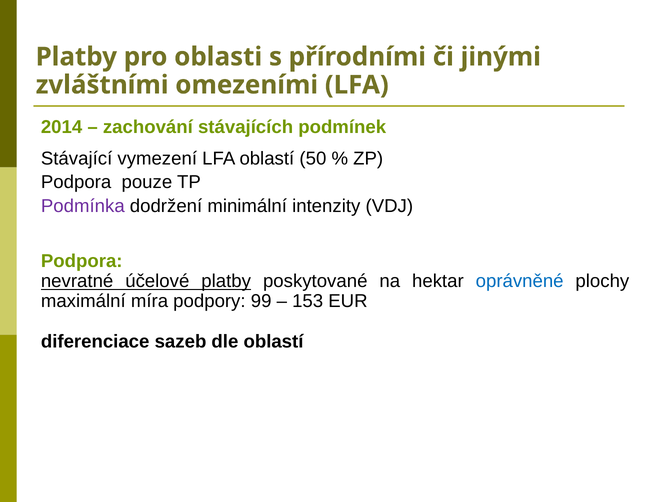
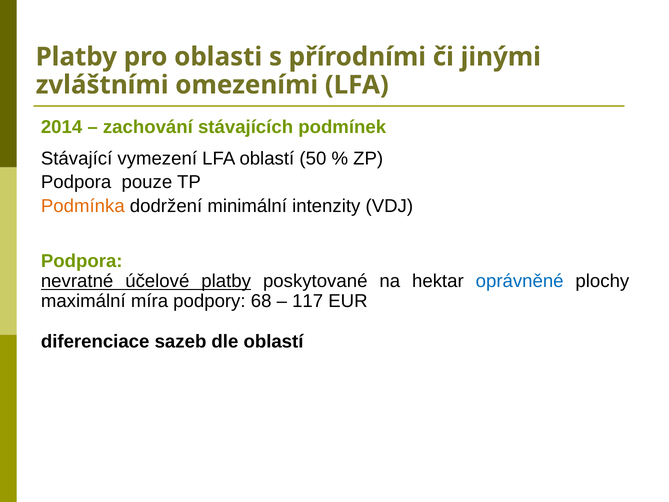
Podmínka colour: purple -> orange (83, 206)
99: 99 -> 68 (261, 301)
153: 153 -> 117 (308, 301)
